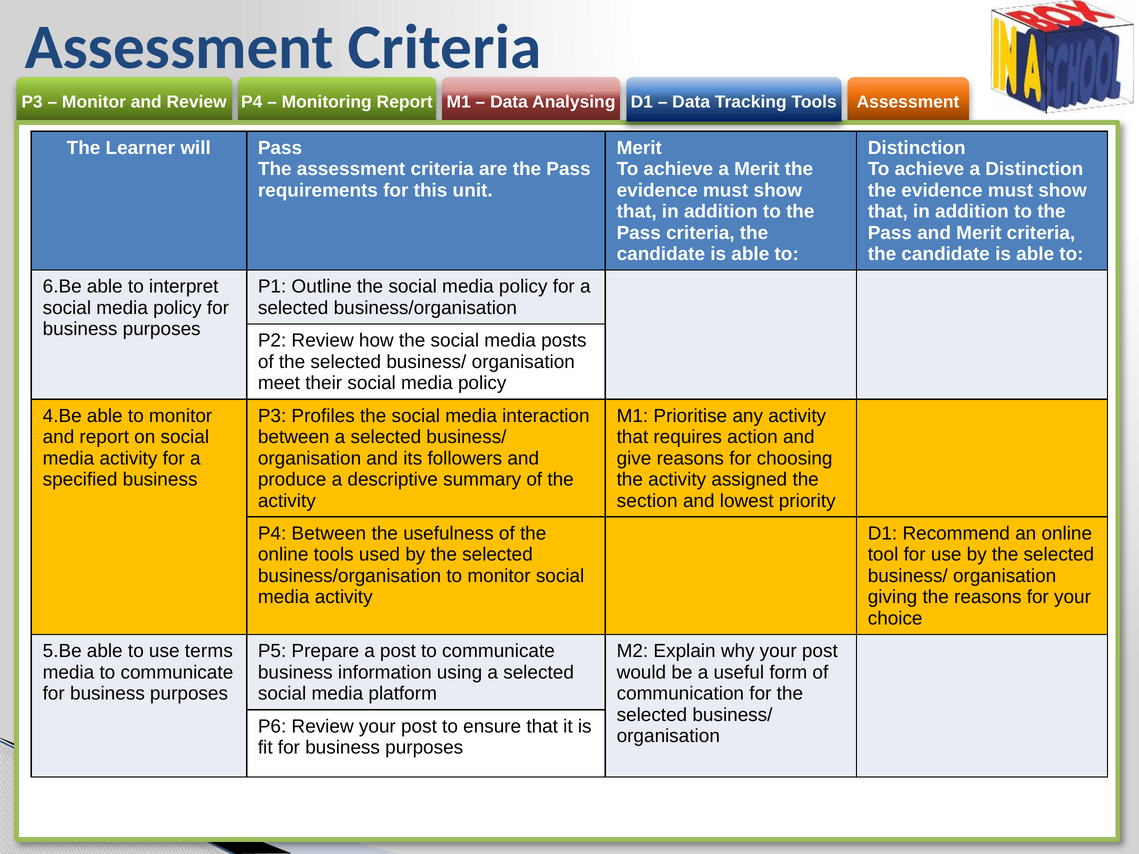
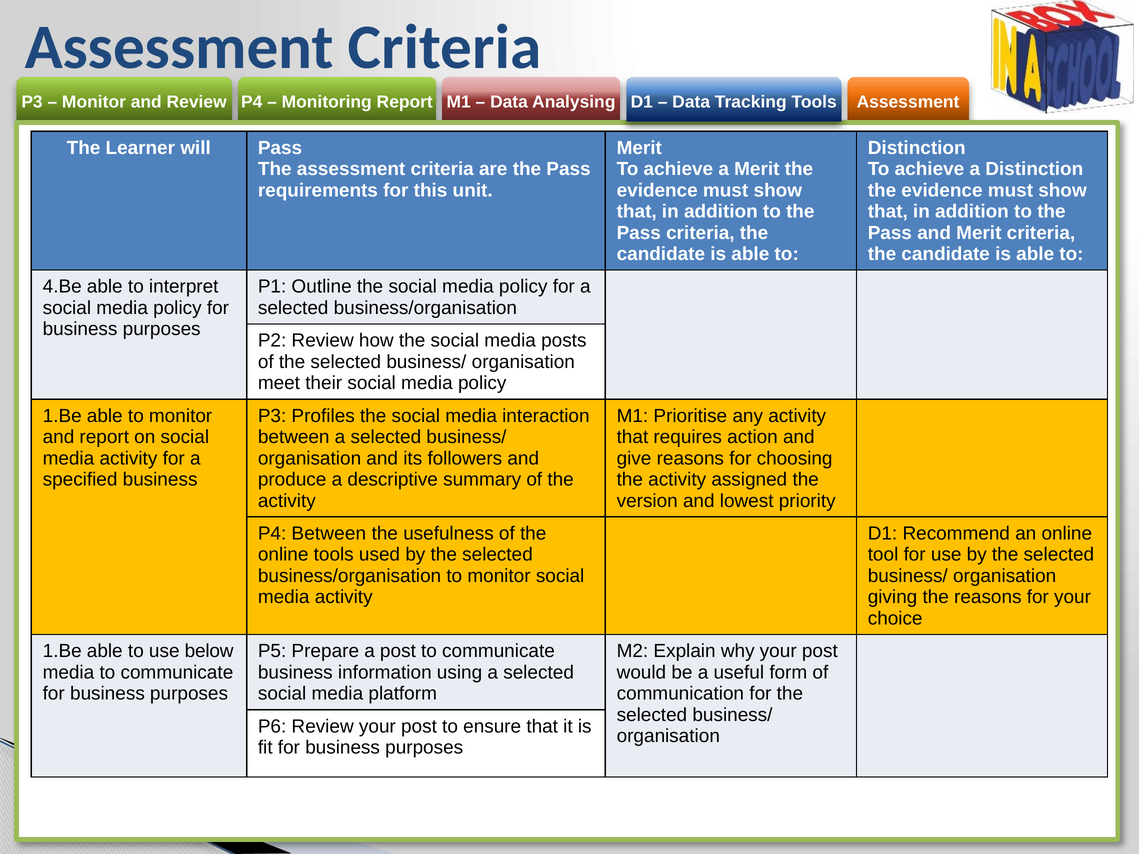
6.Be: 6.Be -> 4.Be (62, 287)
4.Be: 4.Be -> 1.Be (62, 416)
section: section -> version (647, 501)
5.Be: 5.Be -> 1.Be (62, 651)
terms: terms -> below (209, 651)
